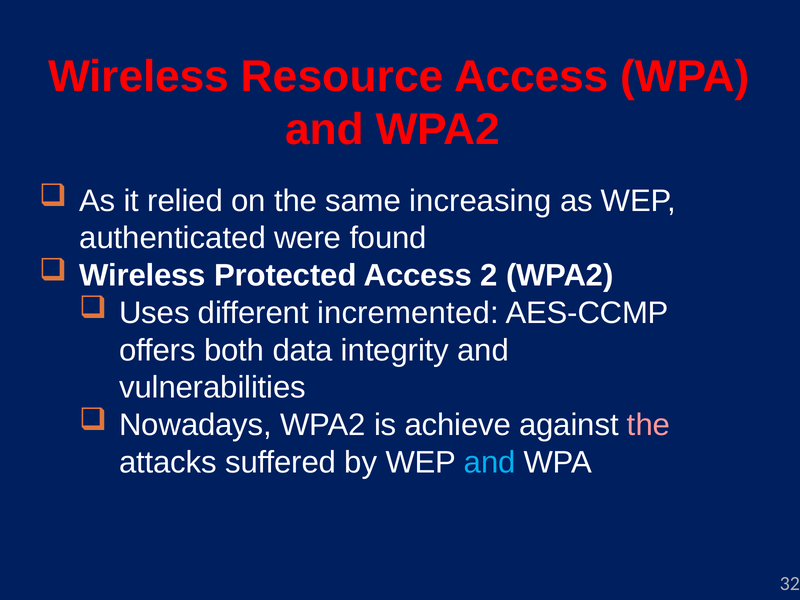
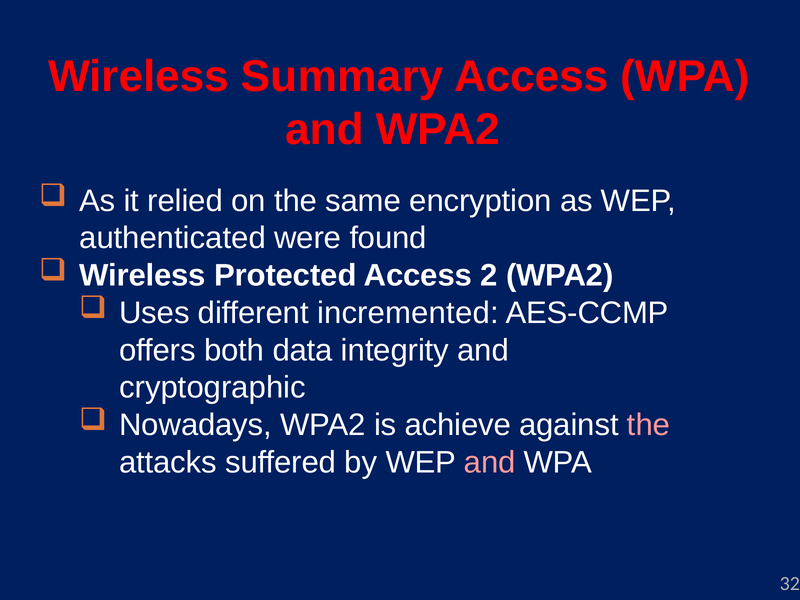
Resource: Resource -> Summary (342, 76)
increasing: increasing -> encryption (481, 201)
vulnerabilities: vulnerabilities -> cryptographic (212, 388)
and colour: light blue -> pink (490, 462)
